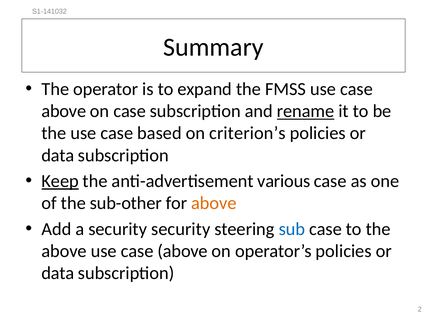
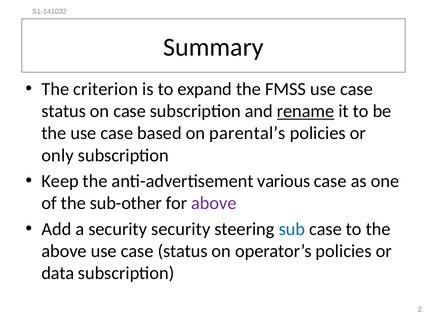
operator: operator -> criterion (106, 89)
above: above -> status (64, 111)
criterion’s: criterion’s -> parental’s (247, 133)
data: data -> only (58, 155)
Keep underline: present -> none (60, 181)
above colour: orange -> purple (214, 203)
above use case above: above -> status (183, 251)
